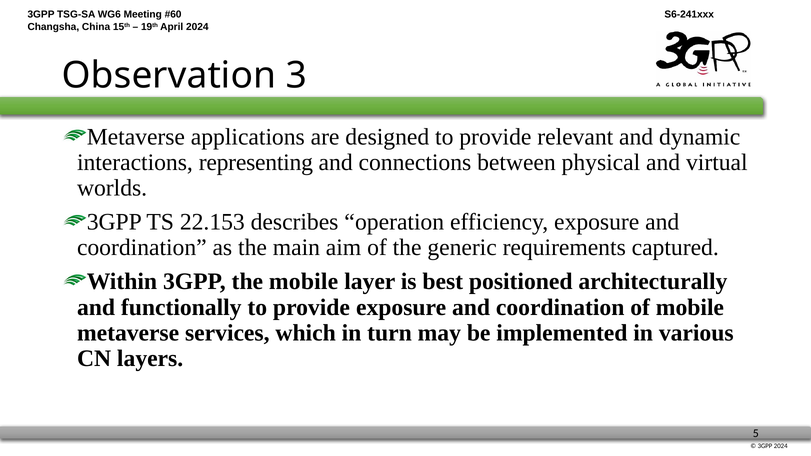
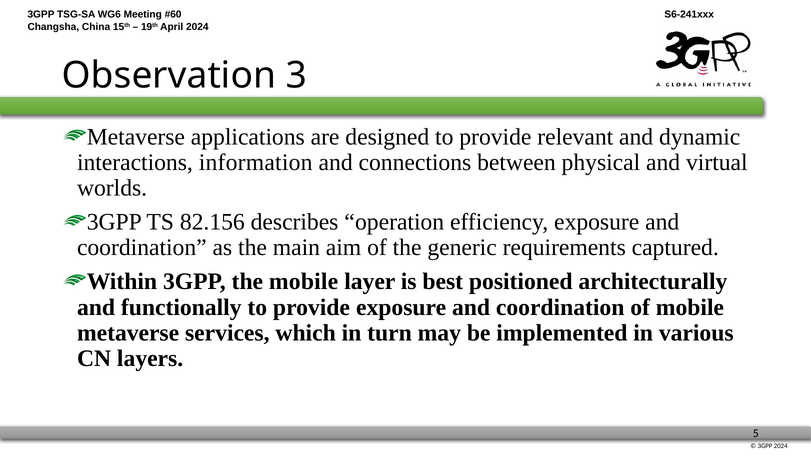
representing: representing -> information (256, 163)
22.153: 22.153 -> 82.156 (212, 222)
